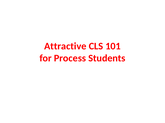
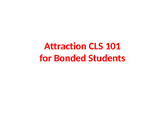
Attractive: Attractive -> Attraction (65, 46)
Process: Process -> Bonded (70, 58)
